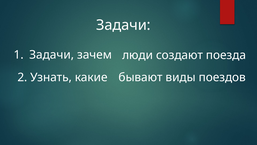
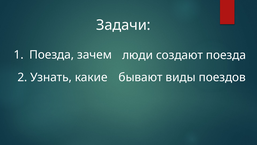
Задачи: Задачи -> Поезда (52, 55)
